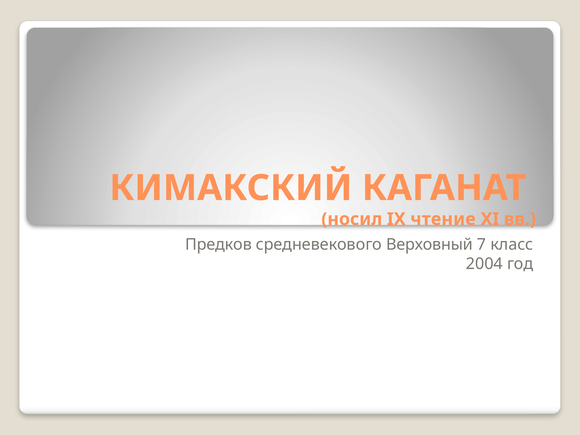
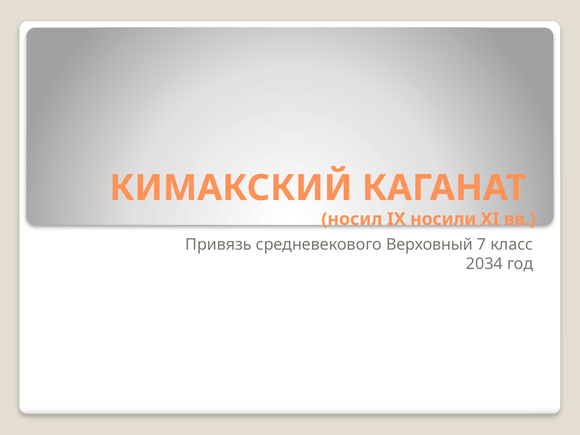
чтение: чтение -> носили (443, 219)
Предков: Предков -> Привязь (218, 245)
2004: 2004 -> 2034 (484, 264)
